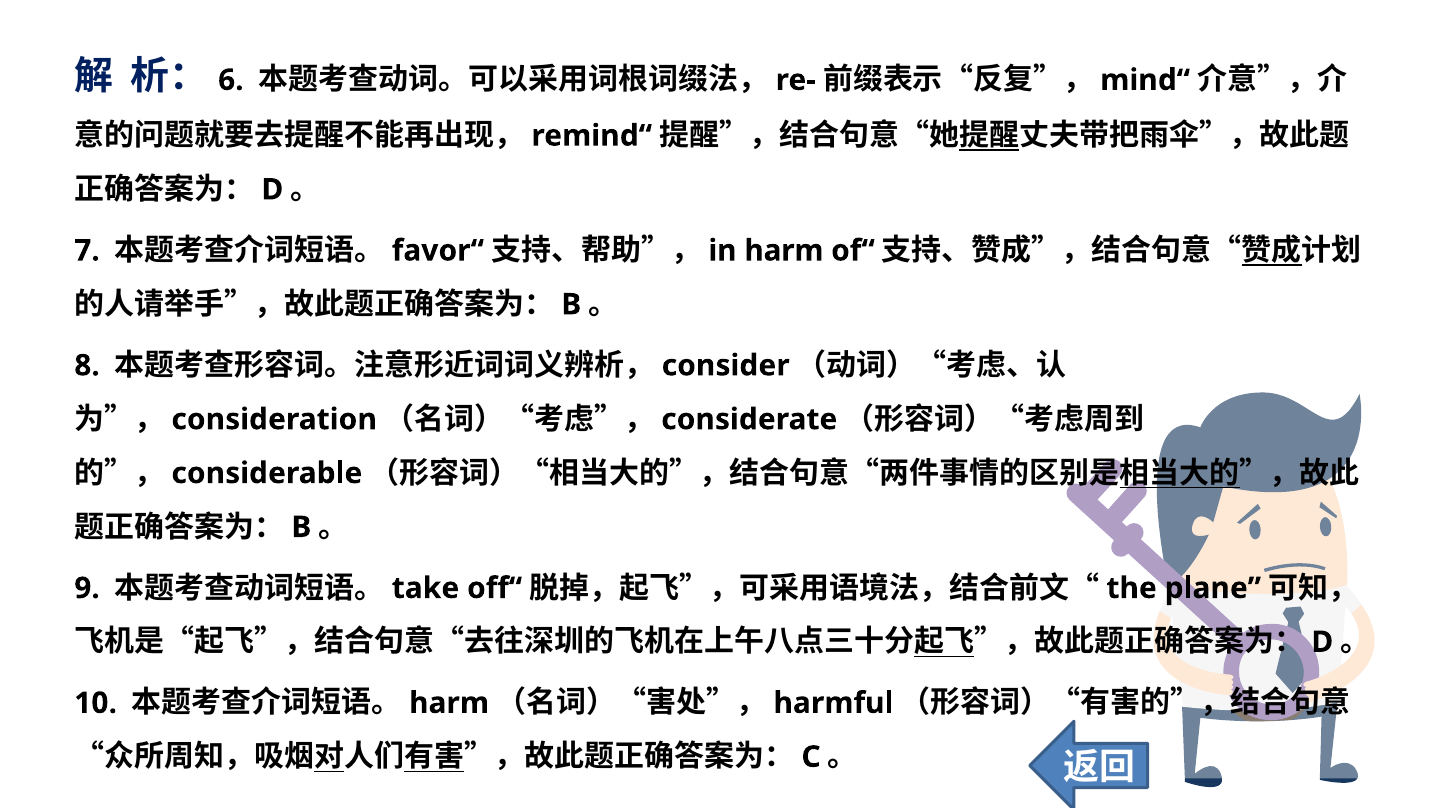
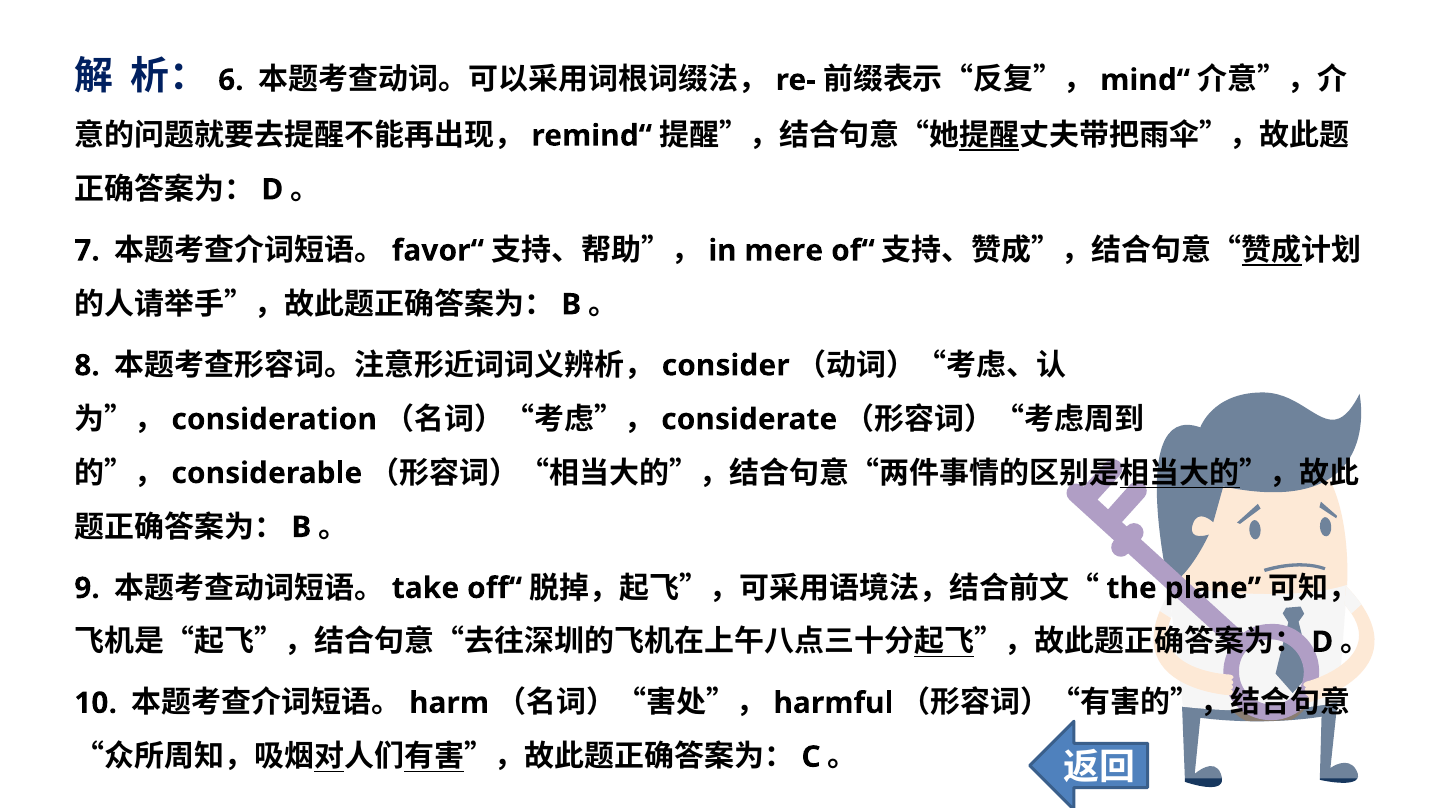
harm: harm -> mere (784, 251)
